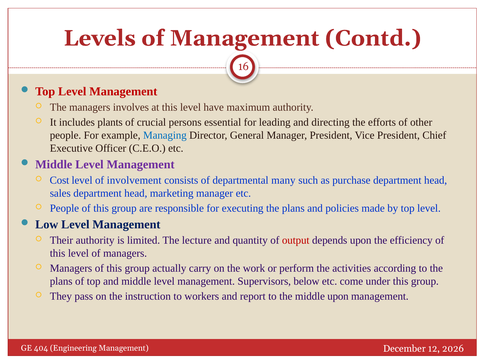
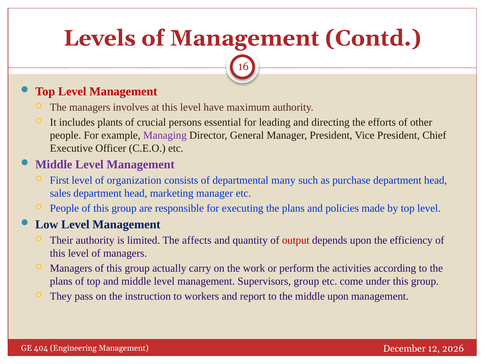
Managing colour: blue -> purple (165, 135)
Cost: Cost -> First (59, 180)
involvement: involvement -> organization (134, 180)
lecture: lecture -> affects (197, 240)
Supervisors below: below -> group (306, 281)
